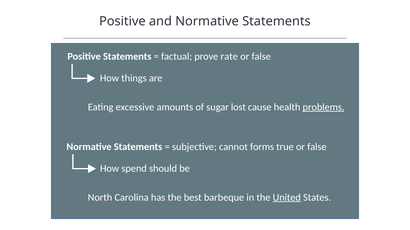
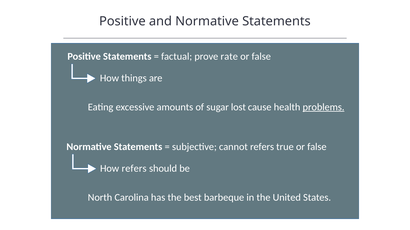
cannot forms: forms -> refers (262, 147)
How spend: spend -> refers (134, 169)
United underline: present -> none (287, 198)
